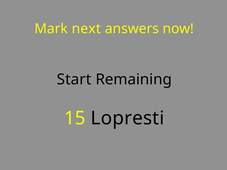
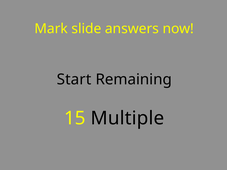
next: next -> slide (86, 29)
Lopresti: Lopresti -> Multiple (127, 118)
